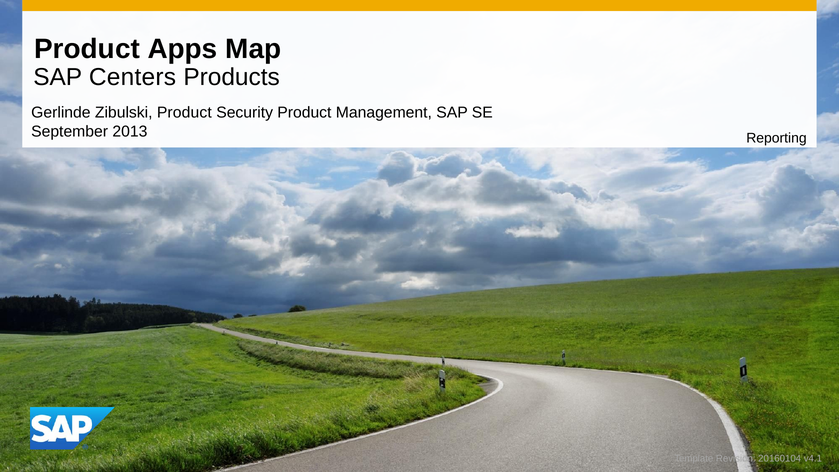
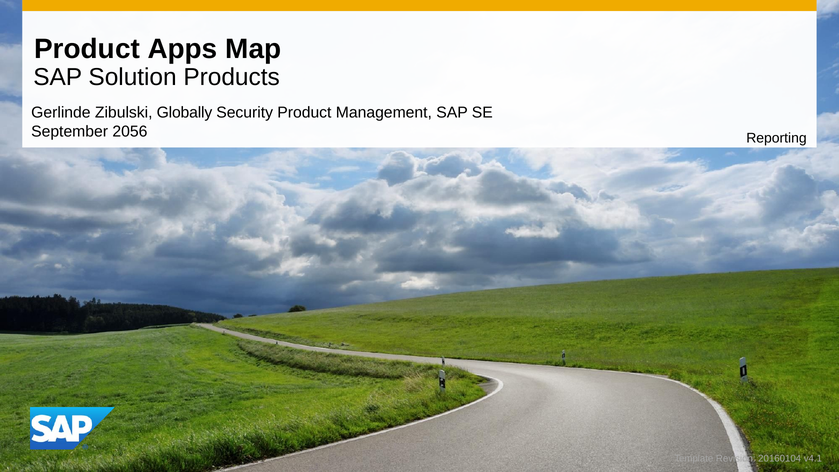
Centers: Centers -> Solution (133, 77)
Zibulski Product: Product -> Globally (184, 112)
2013: 2013 -> 2056 (130, 131)
